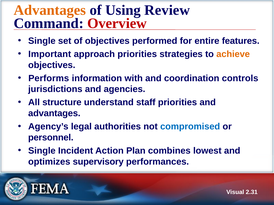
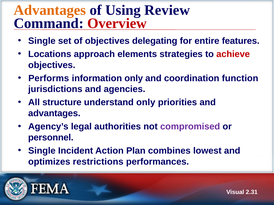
performed: performed -> delegating (155, 41)
Important: Important -> Locations (50, 54)
approach priorities: priorities -> elements (137, 54)
achieve colour: orange -> red (233, 54)
information with: with -> only (134, 78)
controls: controls -> function (240, 78)
understand staff: staff -> only (146, 103)
compromised colour: blue -> purple (190, 127)
supervisory: supervisory -> restrictions (98, 162)
